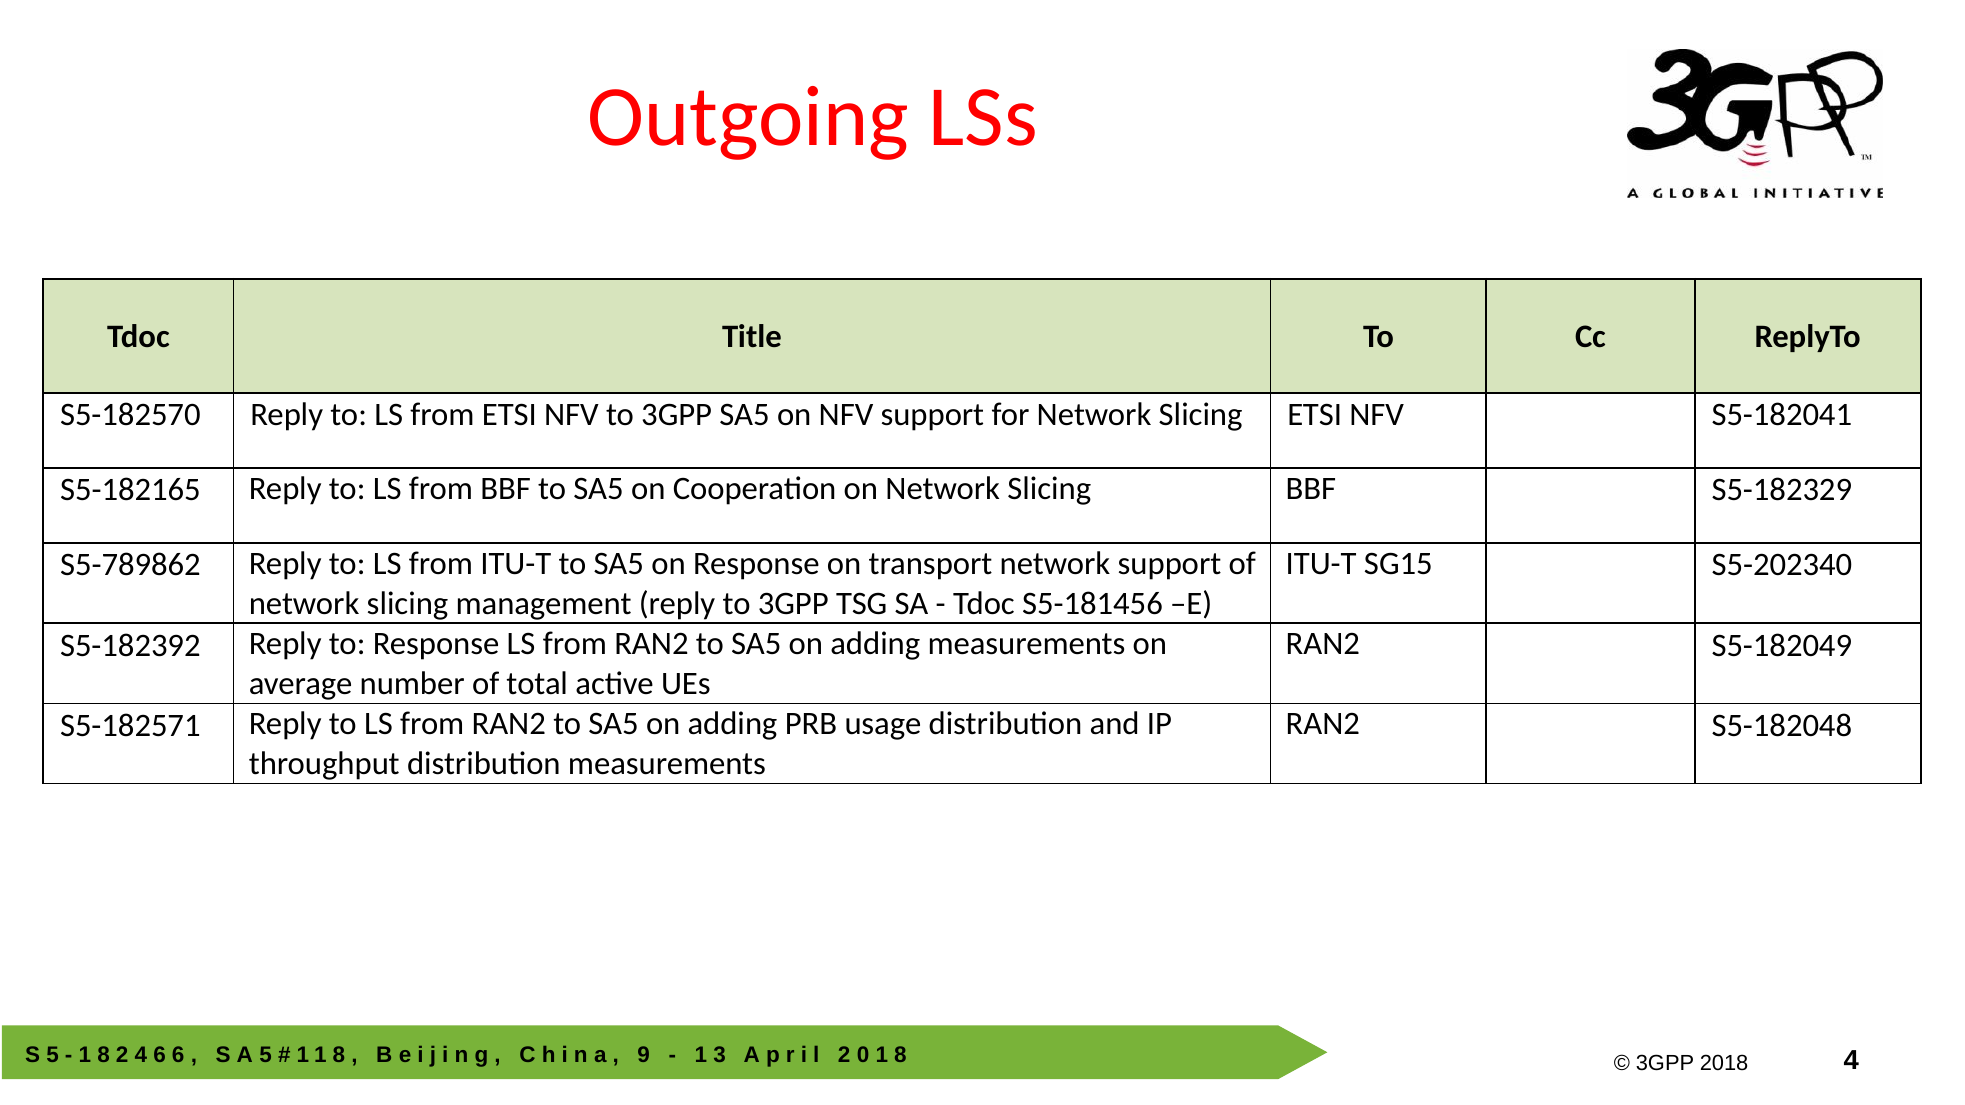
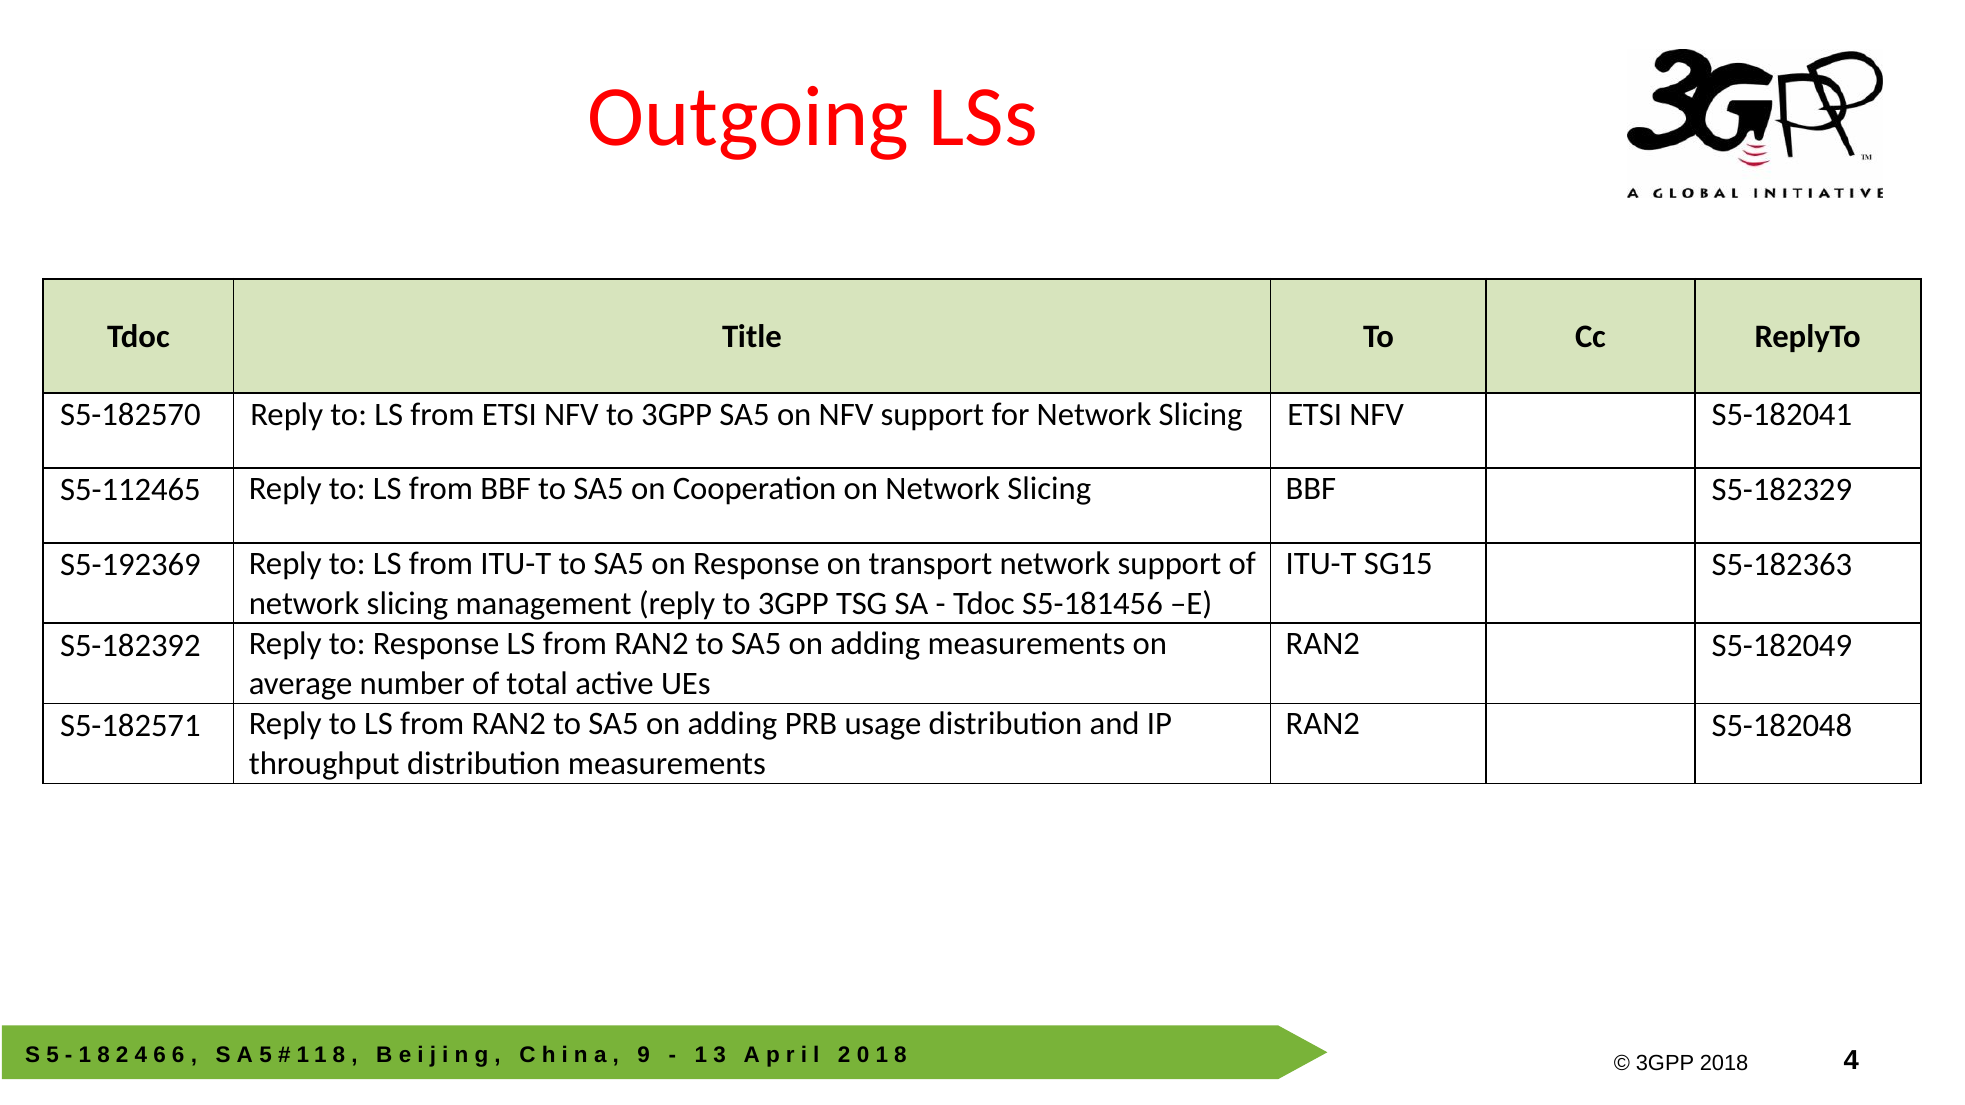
S5-182165: S5-182165 -> S5-112465 (130, 490)
S5-202340: S5-202340 -> S5-182363 (1782, 565)
S5-789862: S5-789862 -> S5-192369 (130, 565)
